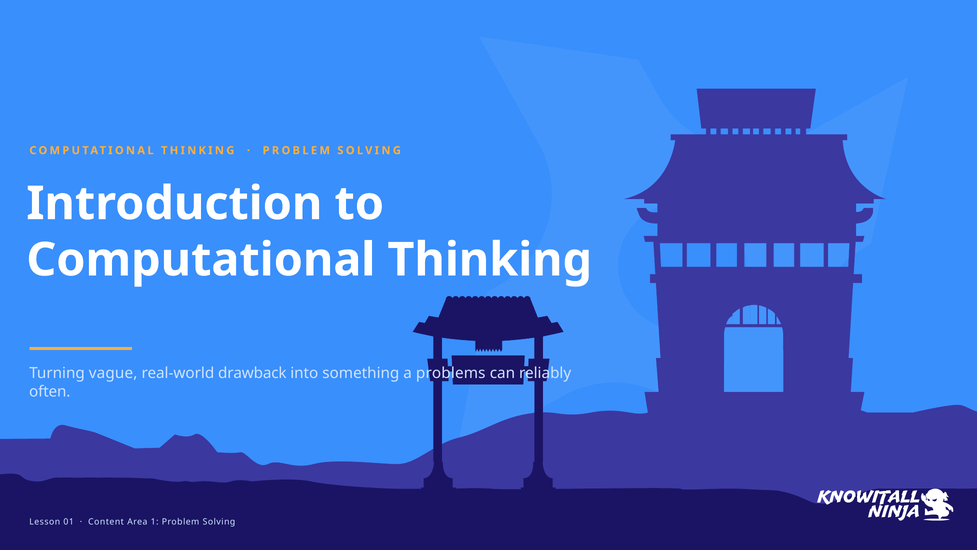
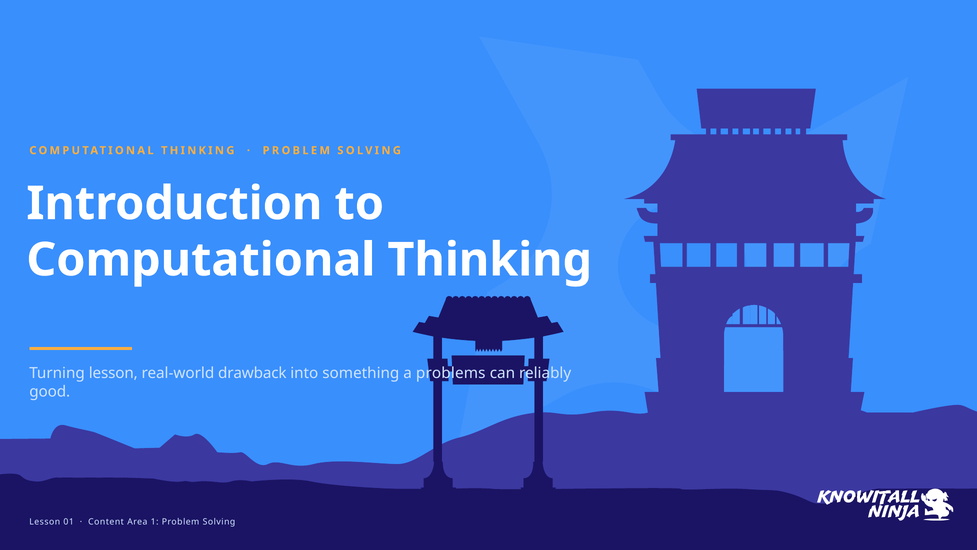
Turning vague: vague -> lesson (113, 373)
often: often -> good (50, 391)
